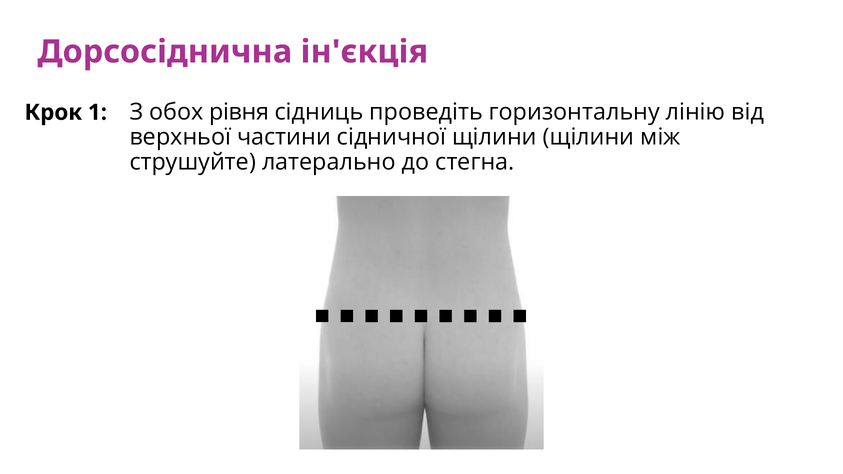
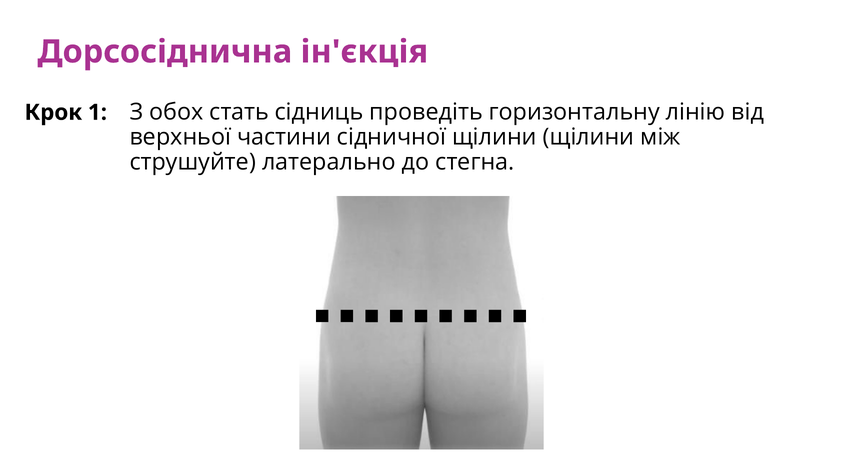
рівня: рівня -> стать (239, 112)
